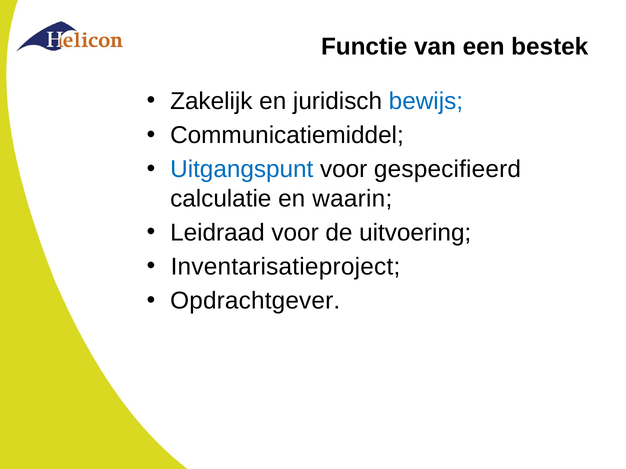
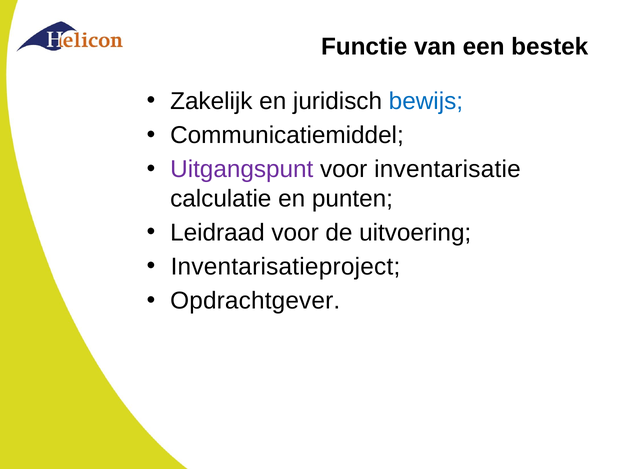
Uitgangspunt colour: blue -> purple (242, 170)
gespecifieerd: gespecifieerd -> inventarisatie (447, 170)
waarin: waarin -> punten (352, 199)
